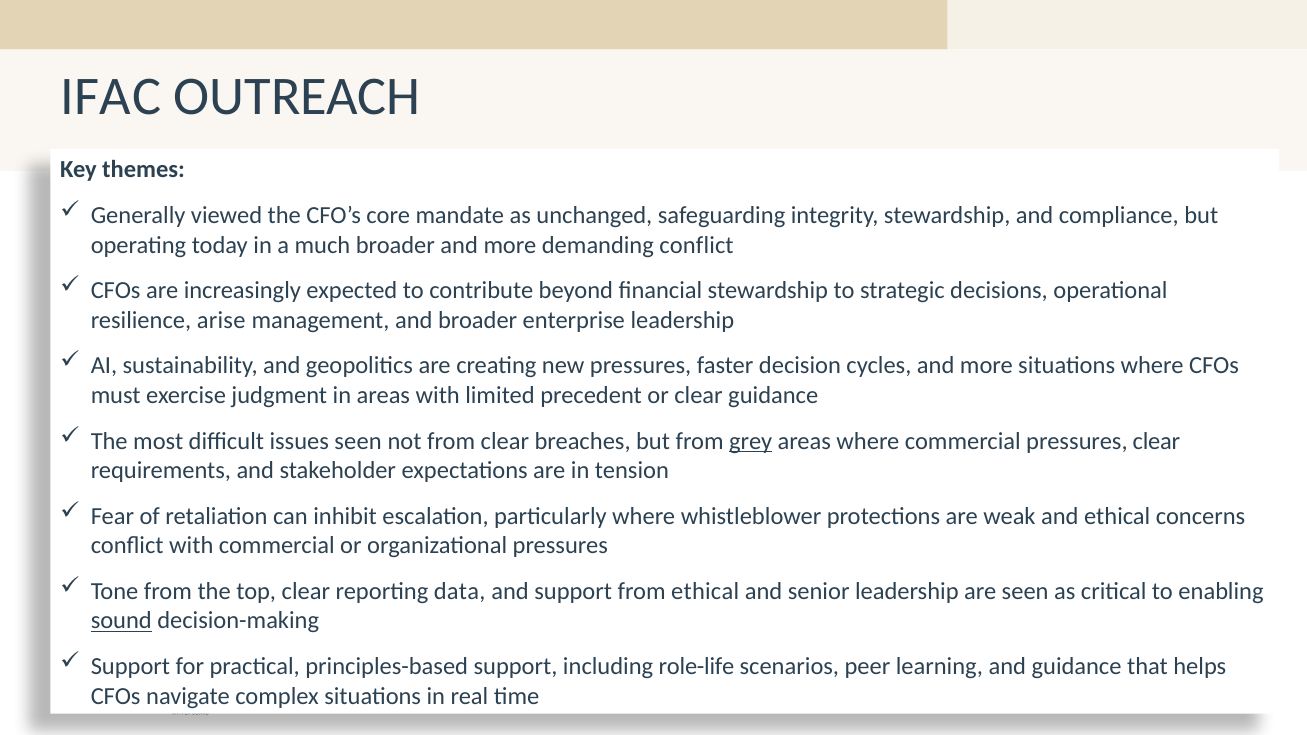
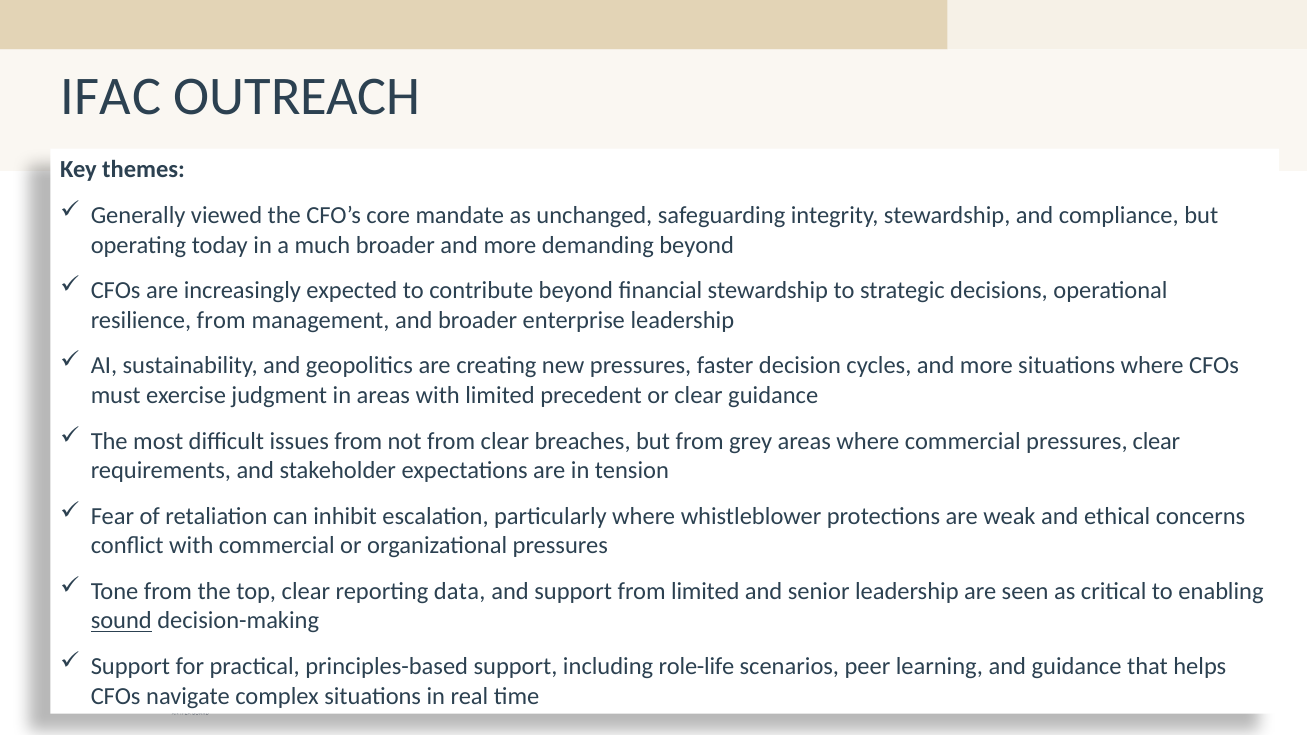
demanding conflict: conflict -> beyond (697, 245)
resilience arise: arise -> from (221, 320)
issues seen: seen -> from (358, 441)
grey underline: present -> none (751, 441)
from ethical: ethical -> limited (705, 592)
